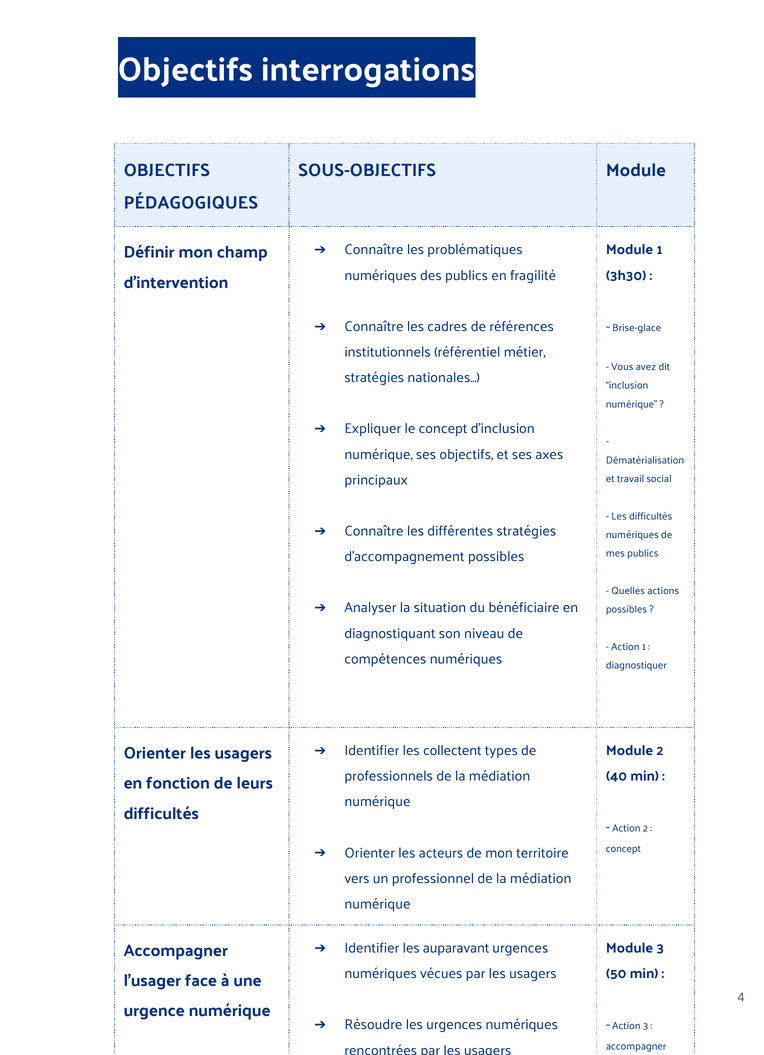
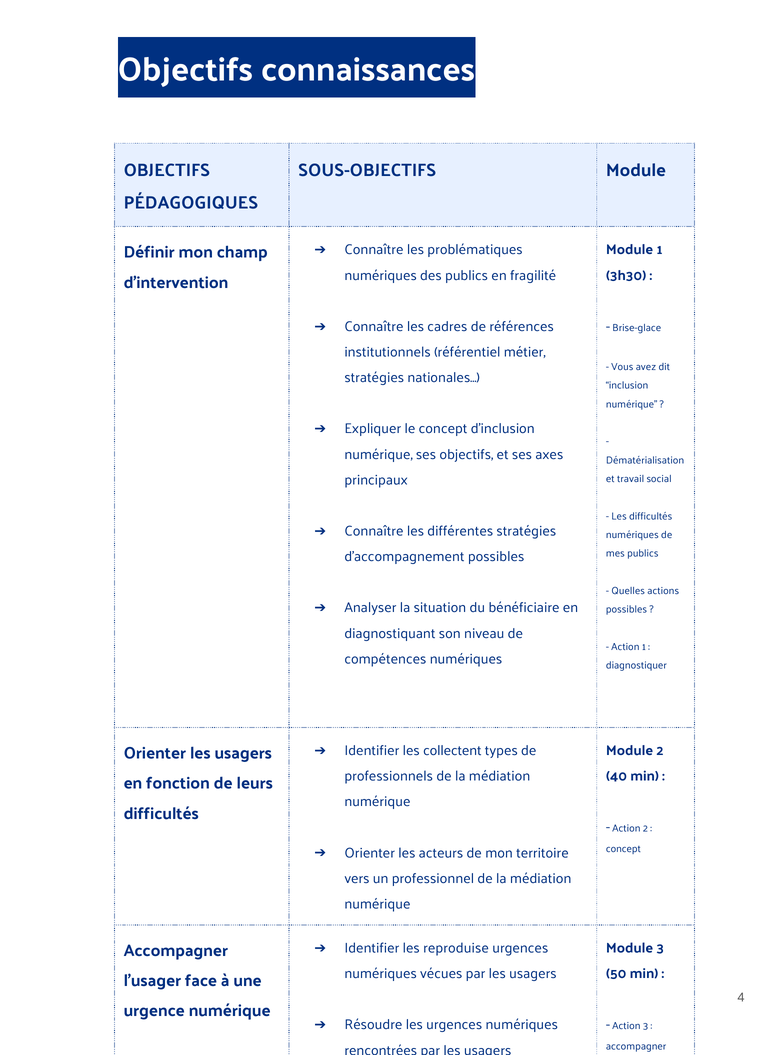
interrogations: interrogations -> connaissances (368, 70)
auparavant: auparavant -> reproduise (456, 948)
